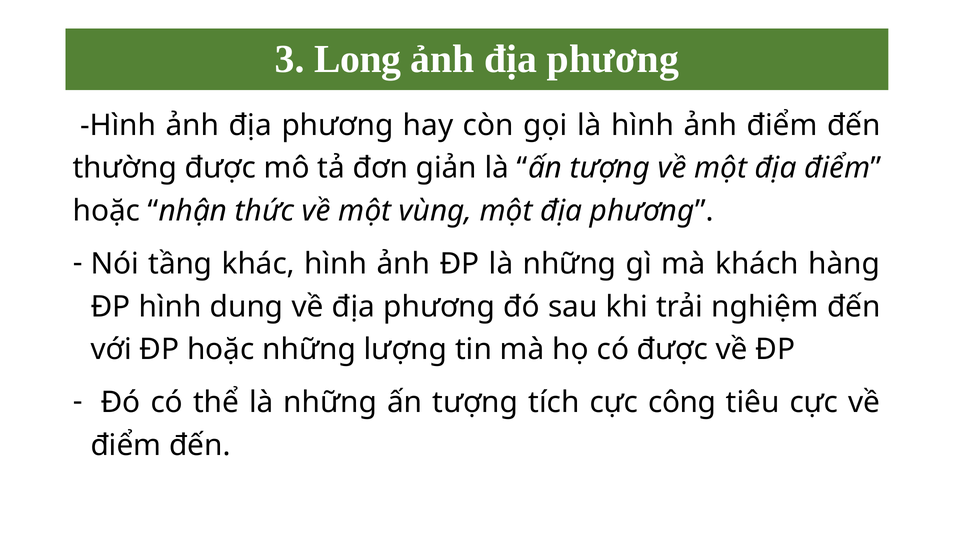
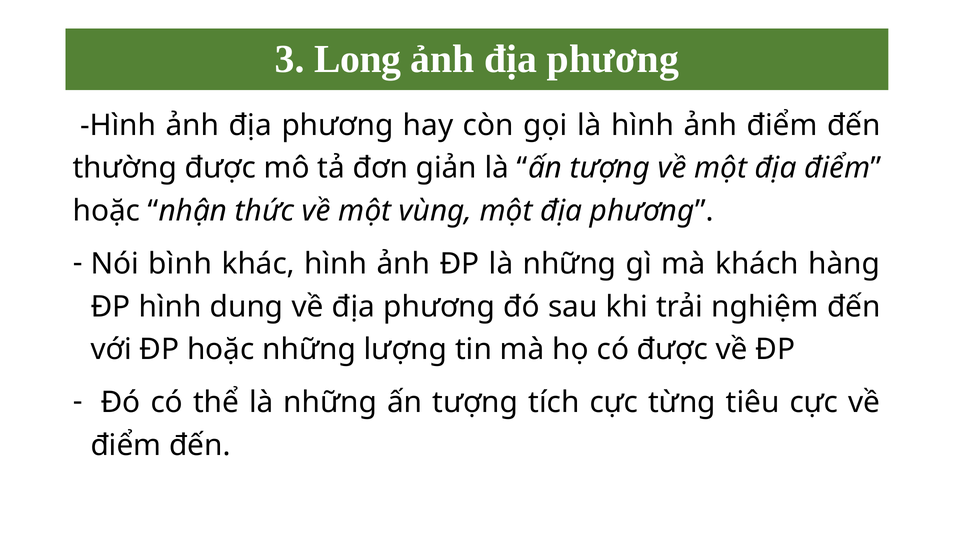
tầng: tầng -> bình (180, 264)
công: công -> từng (682, 403)
